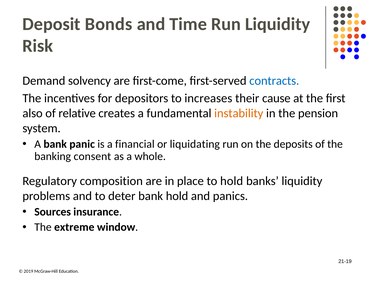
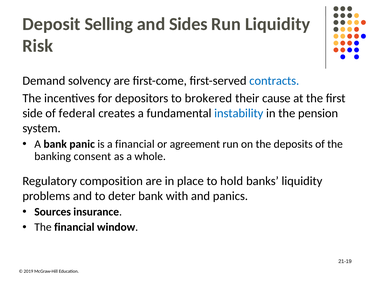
Bonds: Bonds -> Selling (109, 24)
Time: Time -> Sides (188, 24)
increases: increases -> brokered (208, 98)
also: also -> side (33, 113)
relative: relative -> federal (77, 113)
instability colour: orange -> blue (239, 113)
liquidating: liquidating -> agreement (195, 144)
bank hold: hold -> with (177, 196)
The extreme: extreme -> financial (74, 227)
